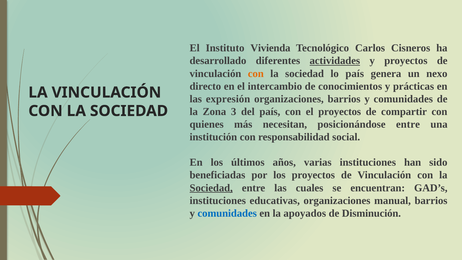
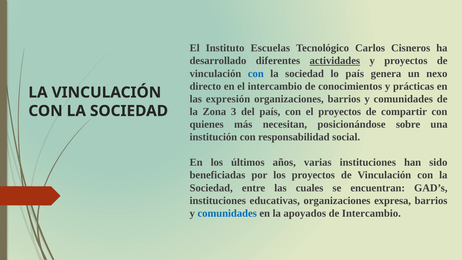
Vivienda: Vivienda -> Escuelas (270, 48)
con colour: orange -> blue (256, 73)
posicionándose entre: entre -> sobre (408, 124)
Sociedad underline: present -> none (211, 188)
manual: manual -> expresa (393, 200)
de Disminución: Disminución -> Intercambio (371, 213)
